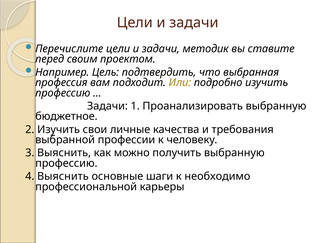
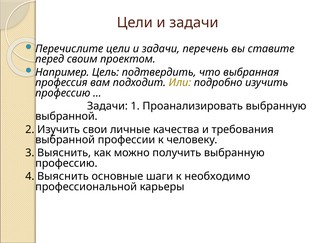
методик: методик -> перечень (206, 49)
бюджетное: бюджетное -> выбранной (66, 116)
